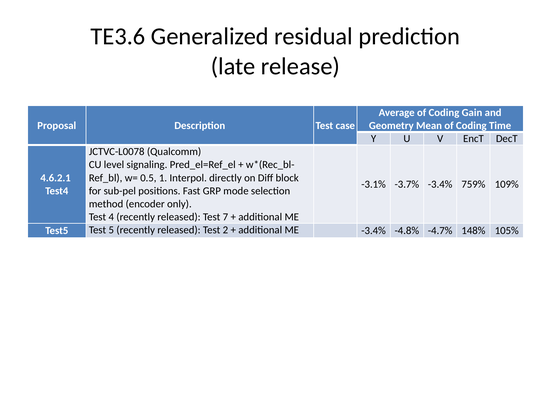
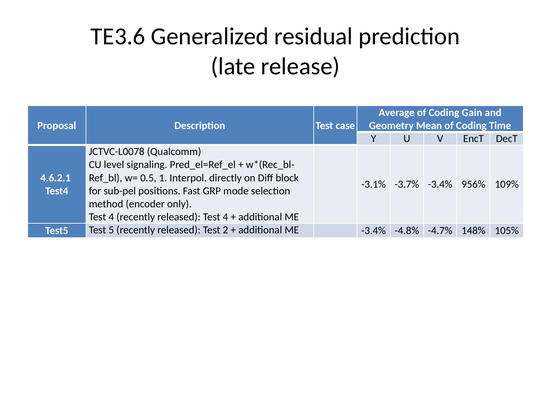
759%: 759% -> 956% (473, 184)
released Test 7: 7 -> 4 (225, 217)
